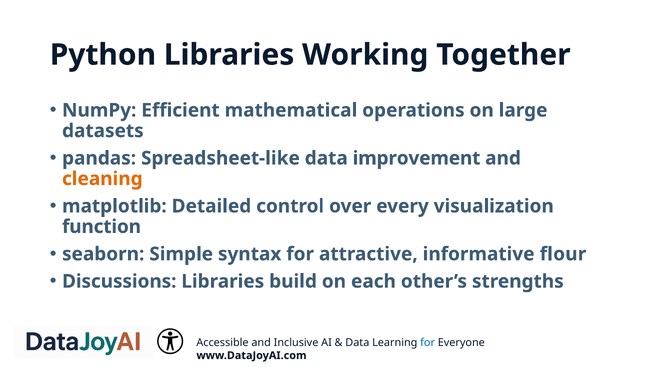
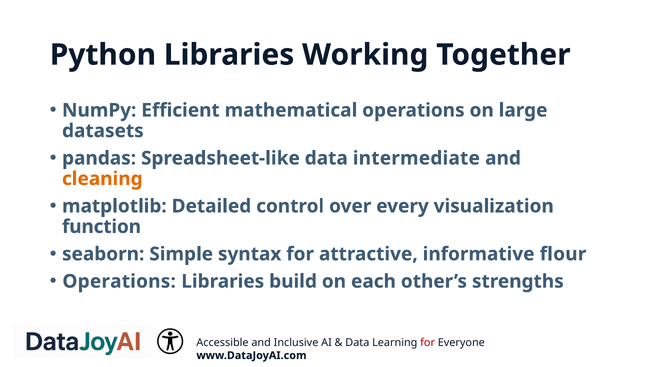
improvement: improvement -> intermediate (416, 158)
Discussions: Discussions -> Operations (119, 282)
for colour: blue -> red (428, 343)
